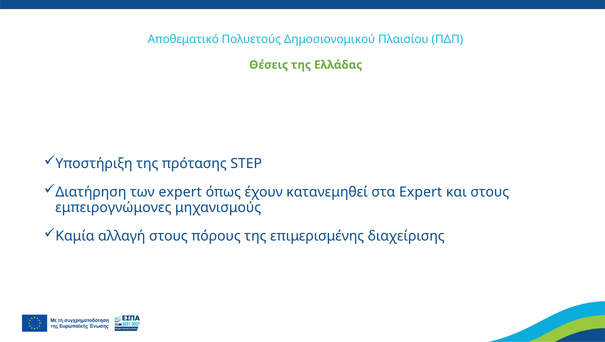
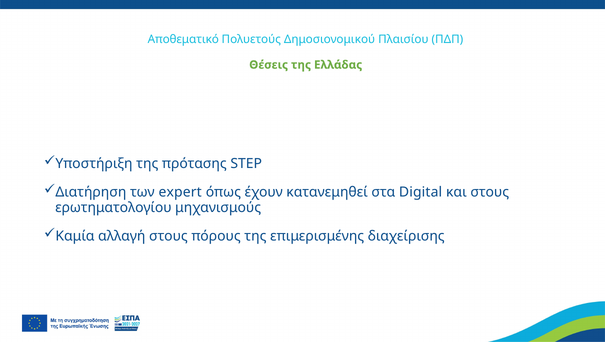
στα Expert: Expert -> Digital (421, 193)
εμπειρογνώμονες: εμπειρογνώμονες -> ερωτηματολογίου (113, 208)
